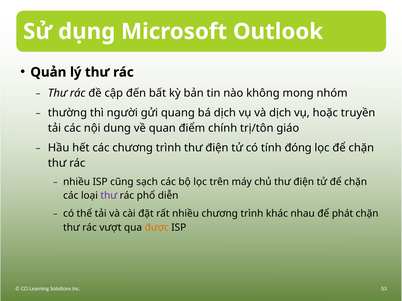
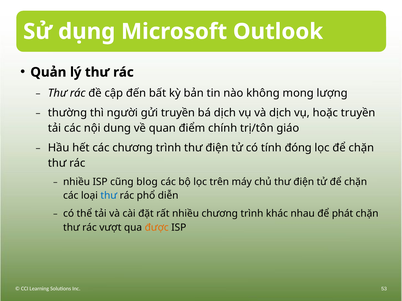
nhóm: nhóm -> lượng (332, 93)
gửi quang: quang -> truyền (178, 113)
sạch: sạch -> blog (147, 182)
thư colour: purple -> blue (109, 196)
